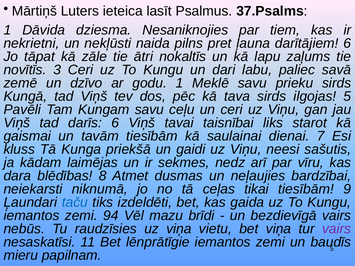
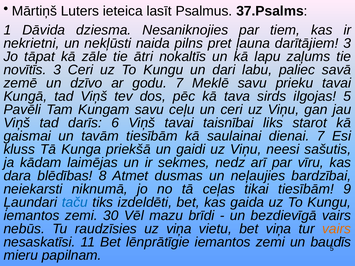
darītājiem 6: 6 -> 3 (347, 43)
godu 1: 1 -> 7 (179, 83)
prieku sirds: sirds -> tavai (337, 83)
94: 94 -> 30 (111, 216)
vairs colour: purple -> orange (337, 229)
